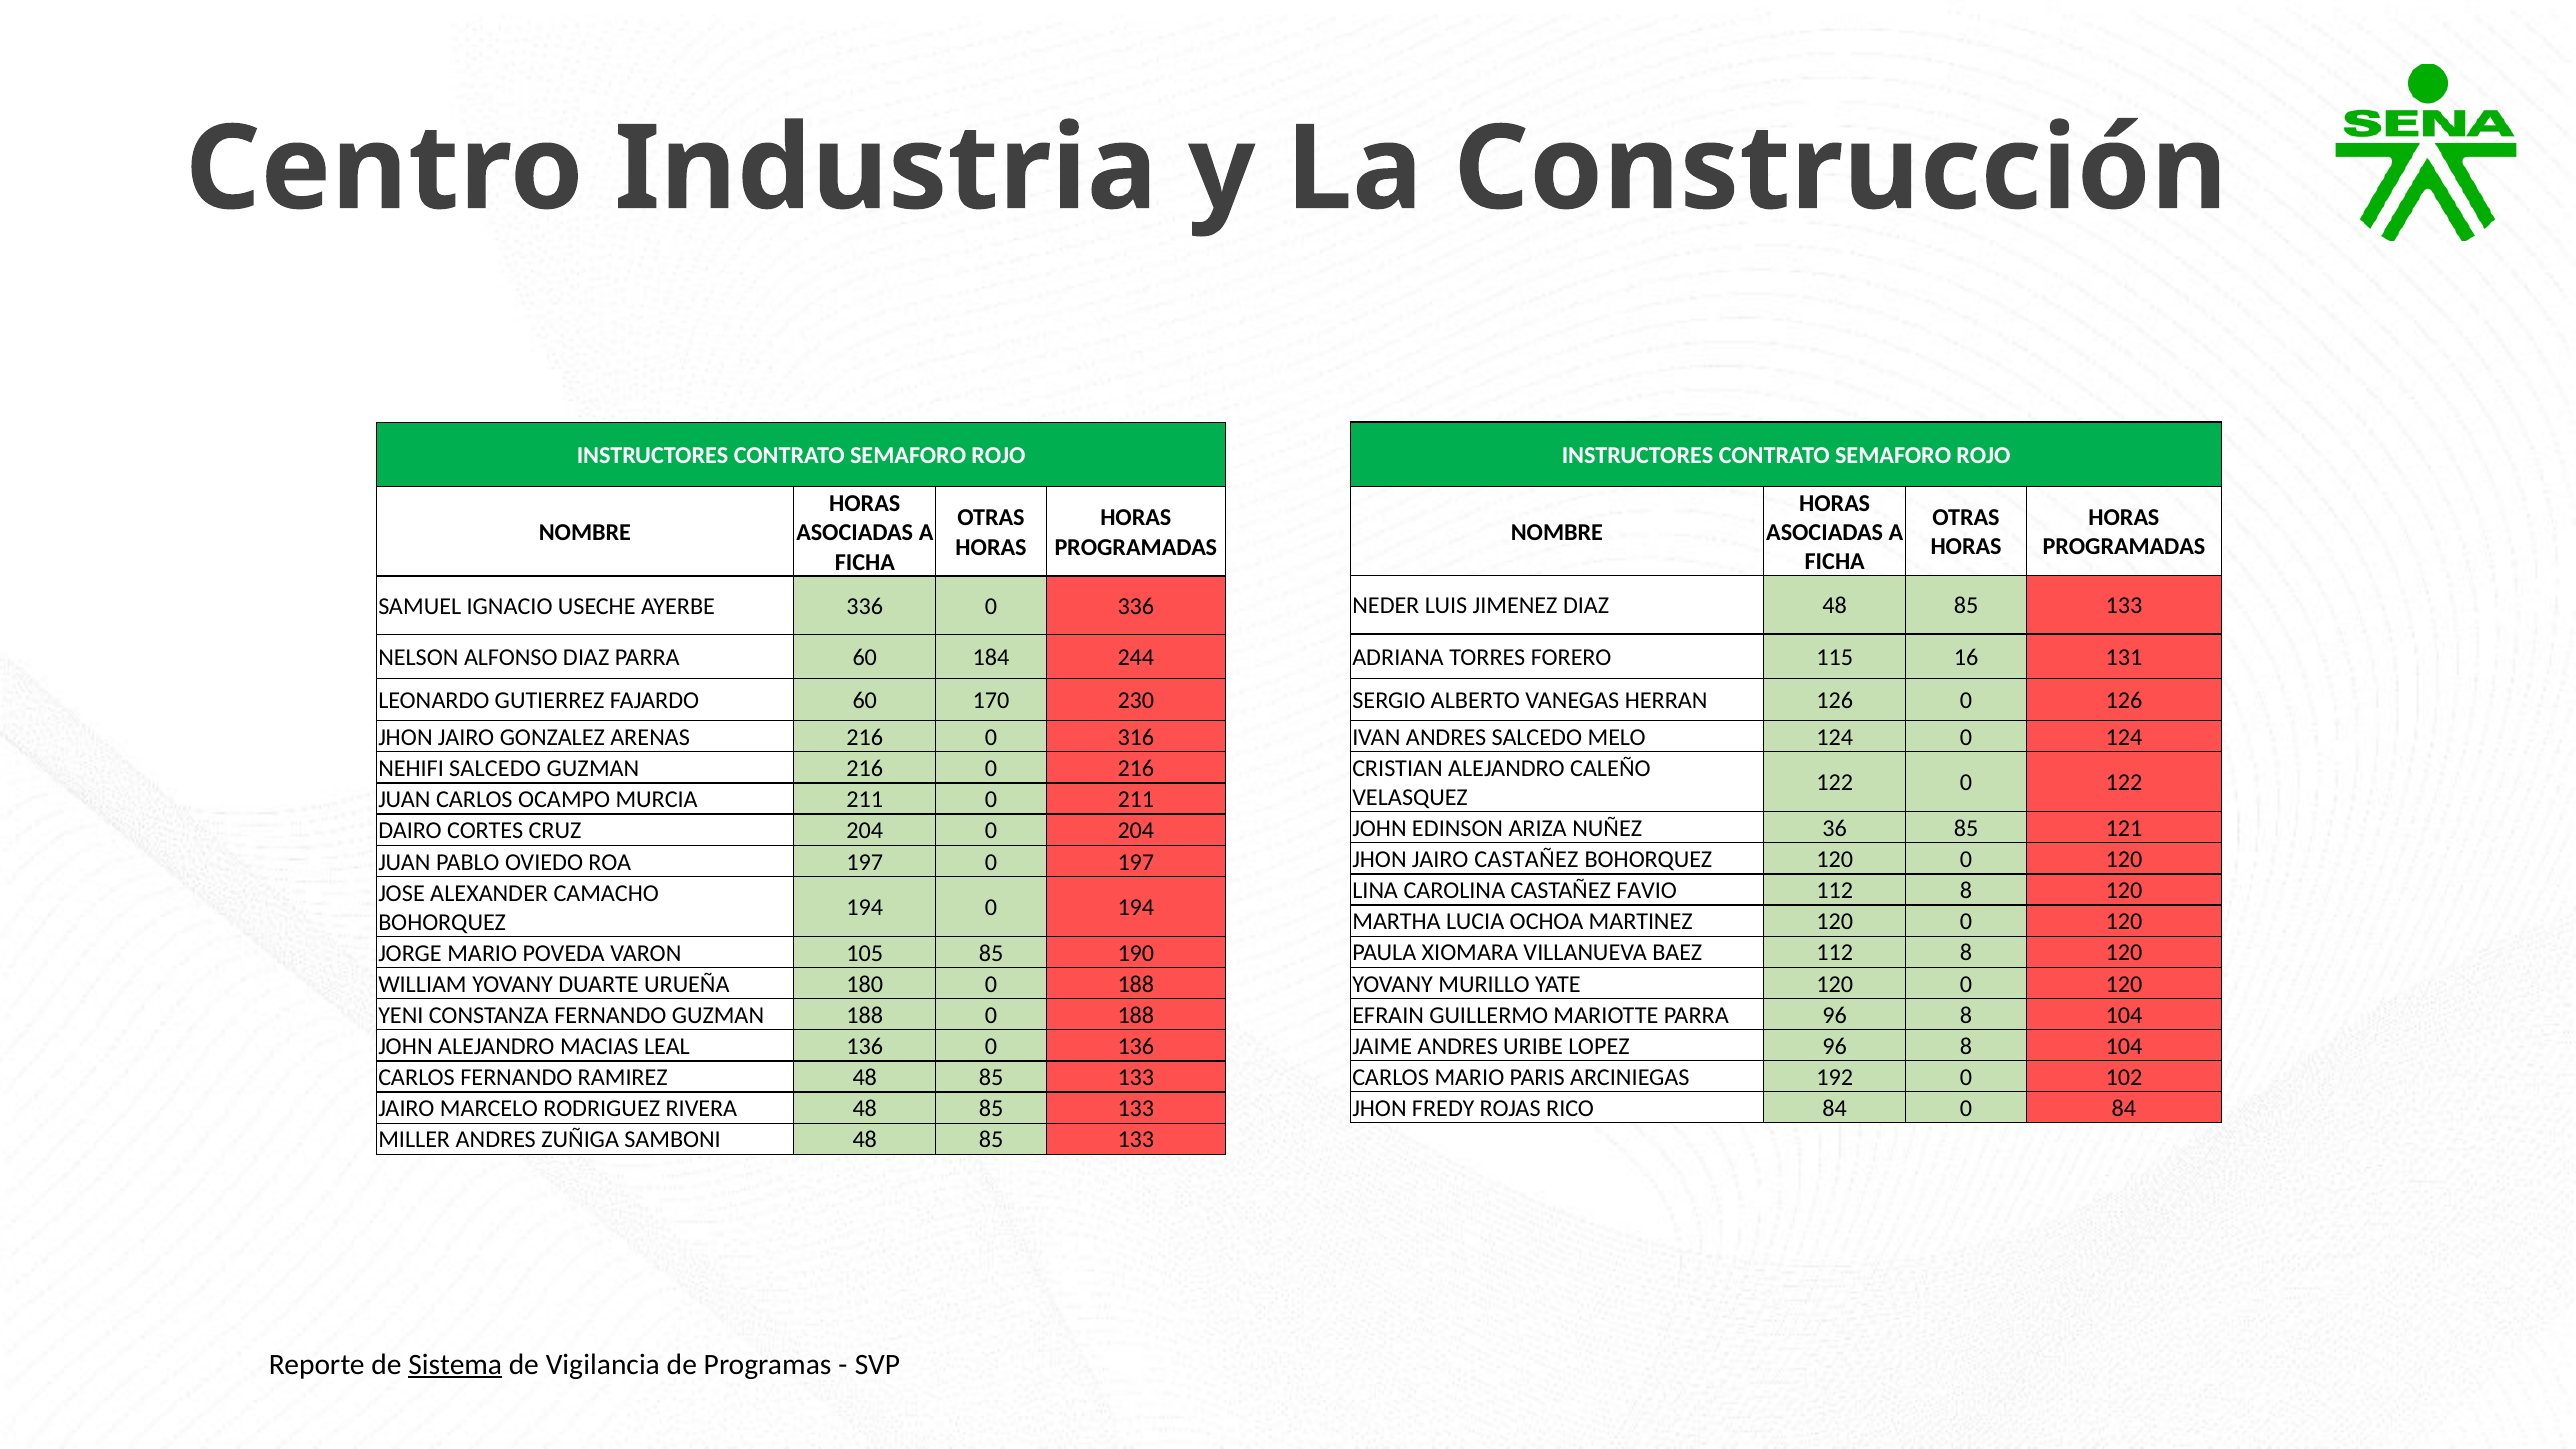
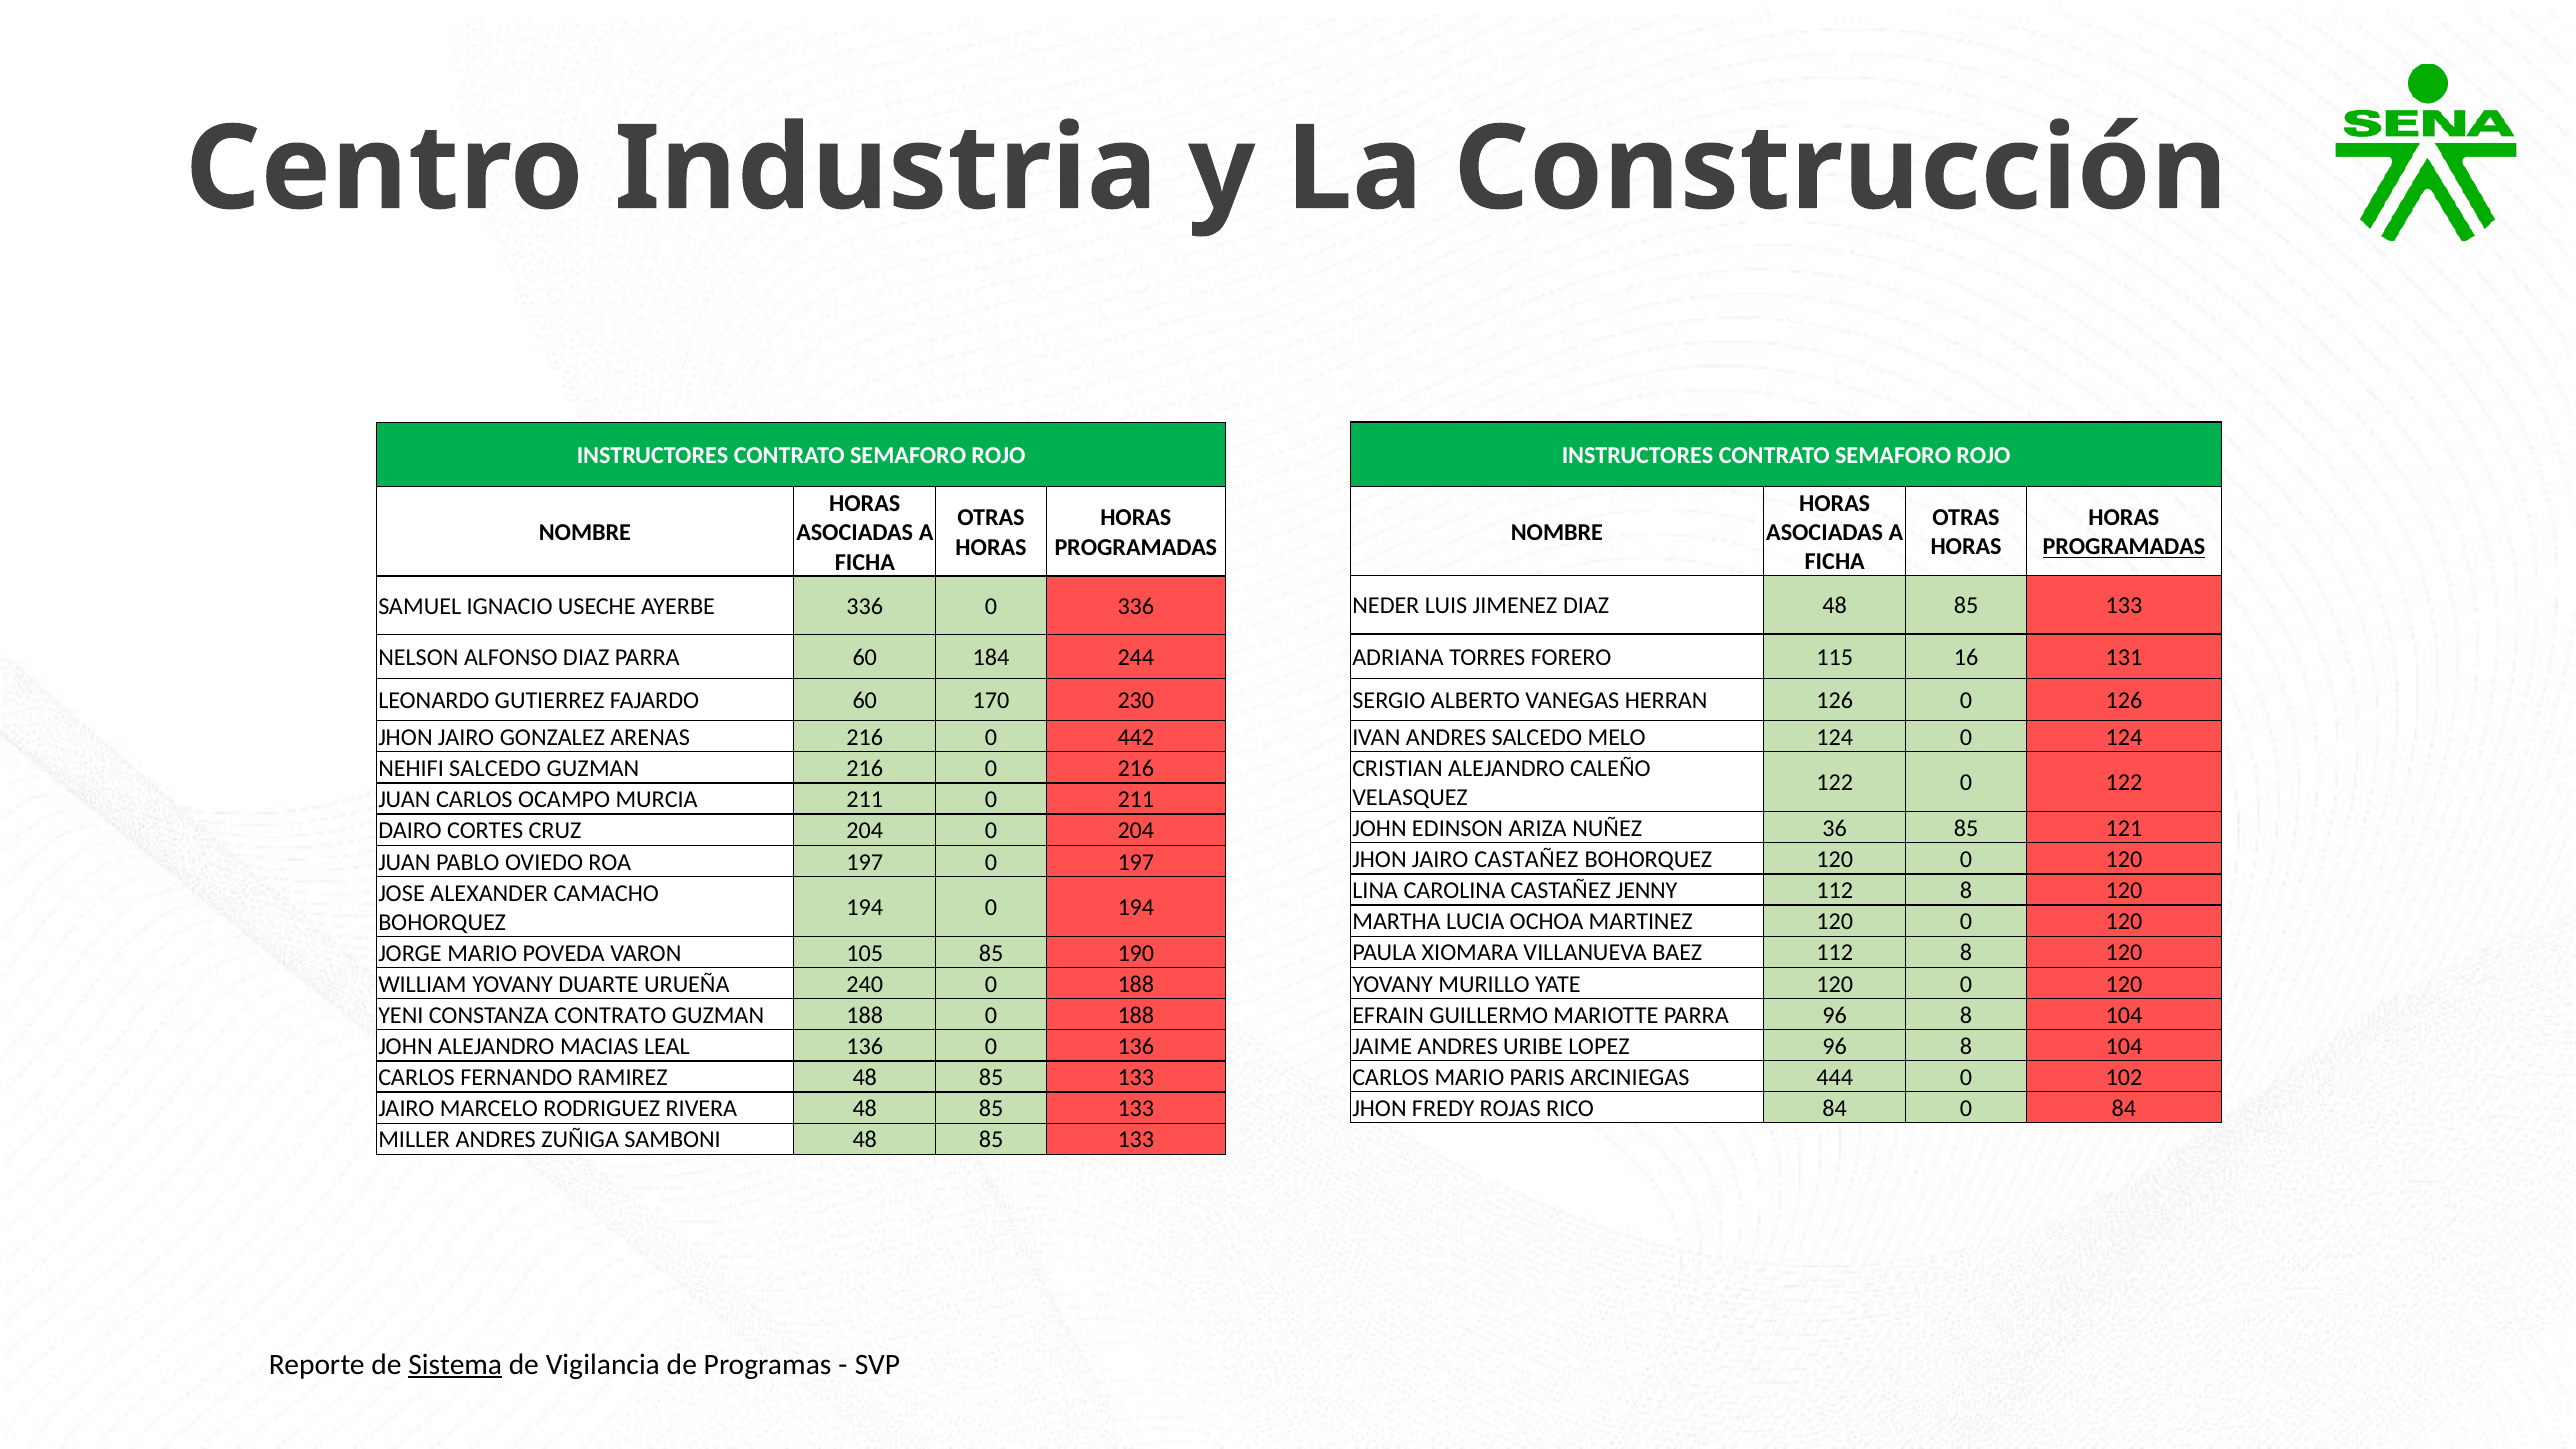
PROGRAMADAS underline: none -> present (2124, 547)
316: 316 -> 442 (1136, 738)
FAVIO: FAVIO -> JENNY (1647, 891)
180: 180 -> 240 (865, 984)
CONSTANZA FERNANDO: FERNANDO -> CONTRATO (610, 1016)
192: 192 -> 444 (1835, 1077)
